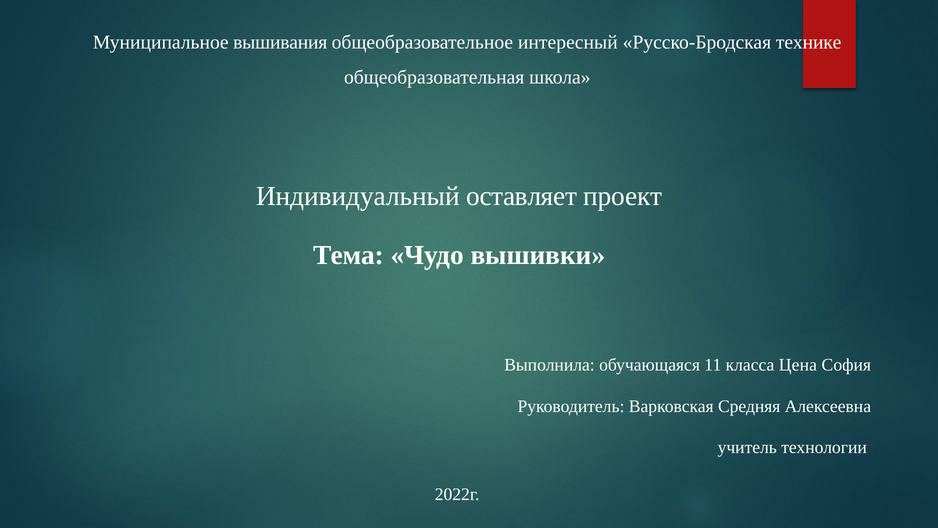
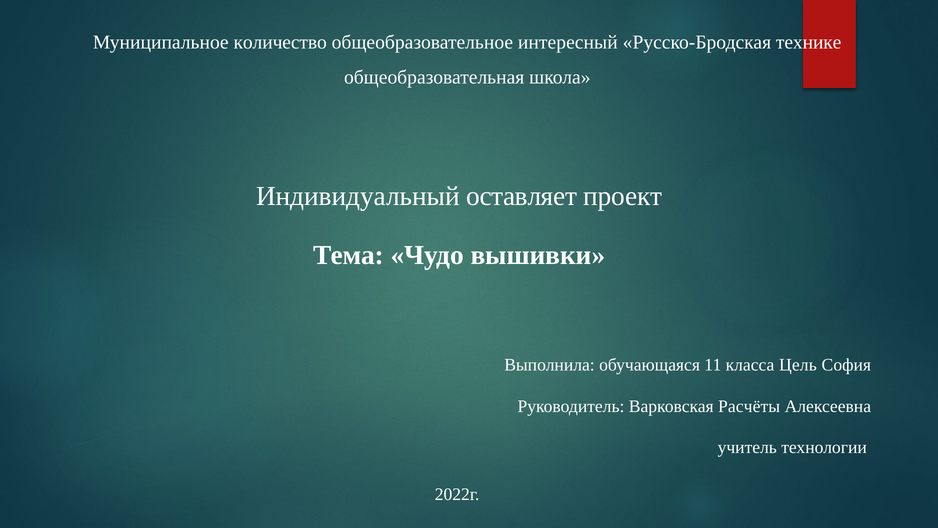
вышивания: вышивания -> количество (280, 42)
Цена: Цена -> Цель (798, 364)
Средняя: Средняя -> Расчёты (749, 406)
